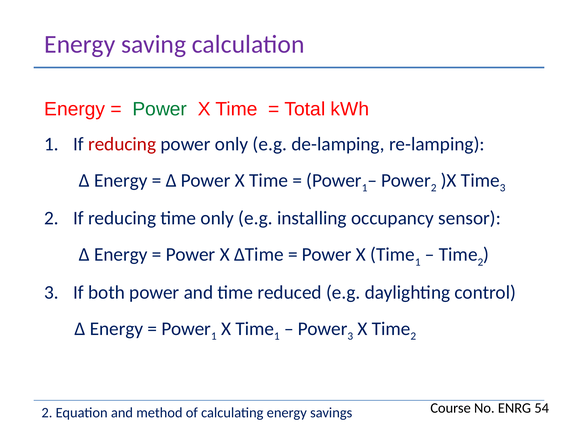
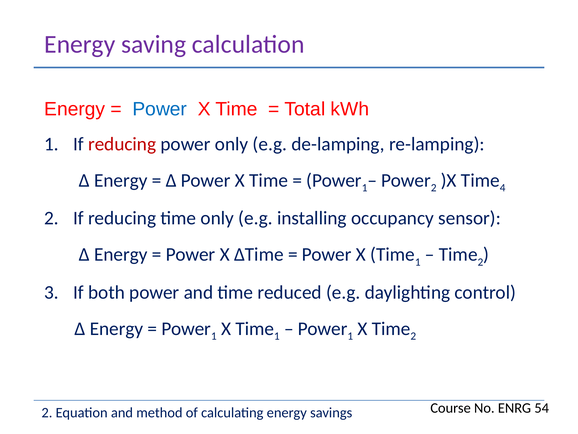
Power colour: green -> blue (160, 109)
Time 3: 3 -> 4 (503, 188)
3: 3 -> 1 (350, 336)
